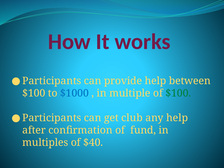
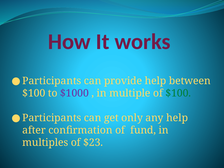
$1000 colour: blue -> purple (74, 93)
club: club -> only (132, 118)
$40: $40 -> $23 (93, 142)
